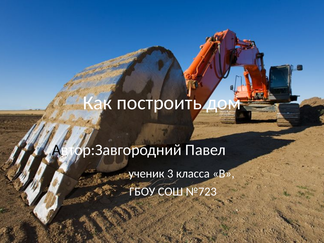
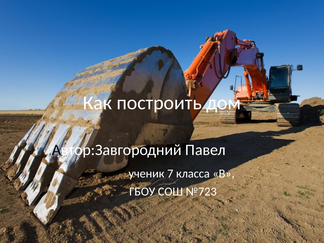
3: 3 -> 7 (170, 174)
